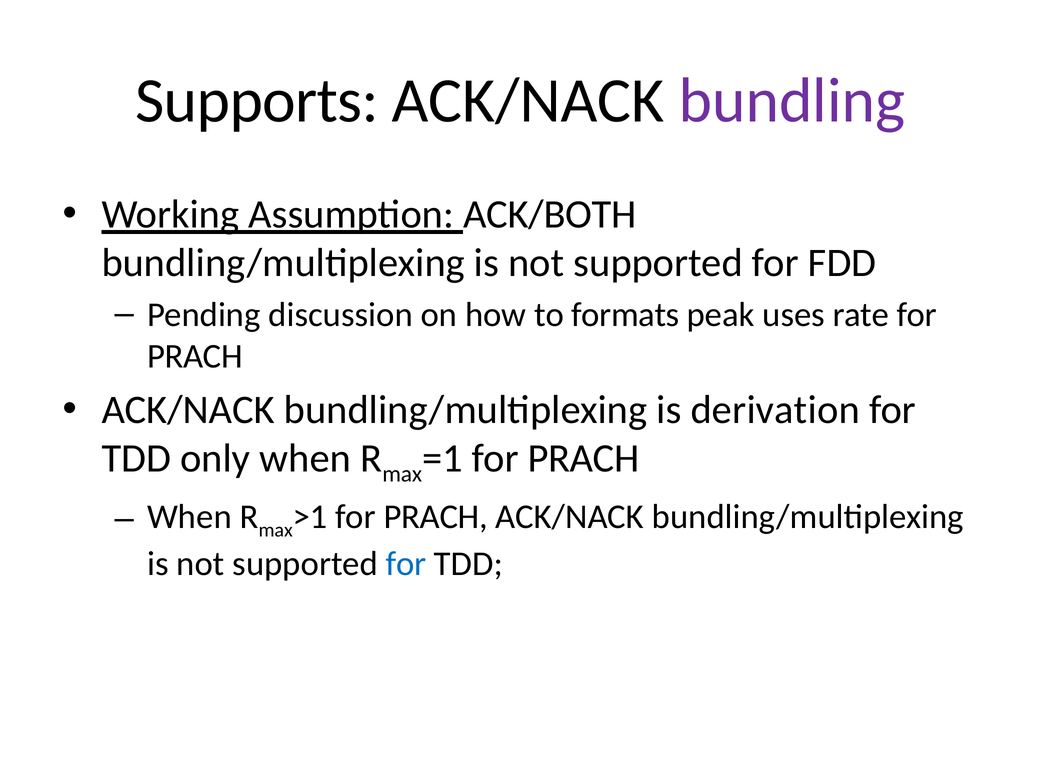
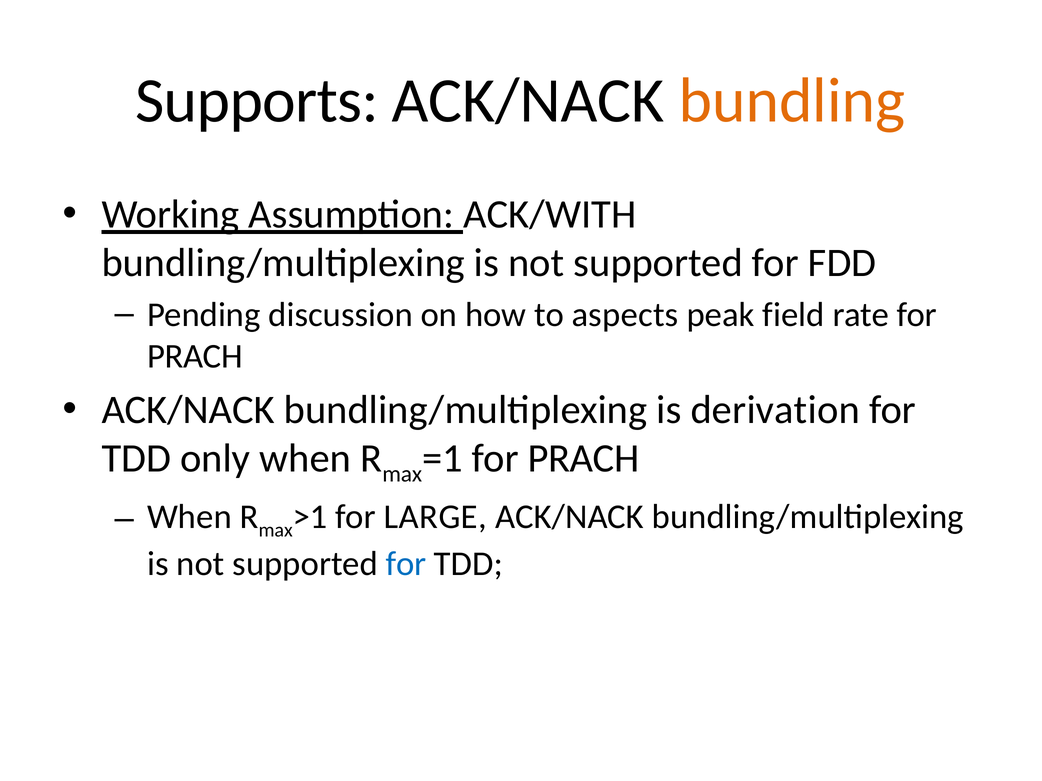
bundling colour: purple -> orange (792, 101)
ACK/BOTH: ACK/BOTH -> ACK/WITH (550, 215)
formats: formats -> aspects (625, 315)
uses: uses -> field (794, 315)
PRACH: PRACH -> LARGE (435, 517)
